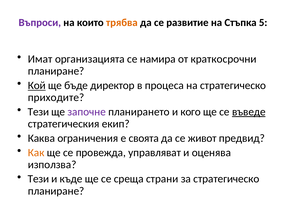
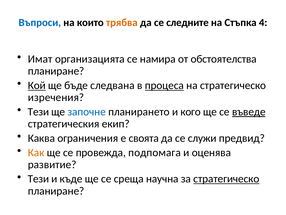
Въпроси colour: purple -> blue (40, 22)
развитие: развитие -> следните (187, 22)
5: 5 -> 4 (263, 22)
краткосрочни: краткосрочни -> обстоятелства (224, 59)
директор: директор -> следвана (112, 85)
процеса underline: none -> present (164, 85)
приходите: приходите -> изречения (56, 97)
започне colour: purple -> blue (87, 112)
живот: живот -> служи (202, 138)
управляват: управляват -> подпомага (155, 152)
използва: използва -> развитие (52, 164)
страни: страни -> научна (162, 178)
стратегическо underline: none -> present (226, 178)
